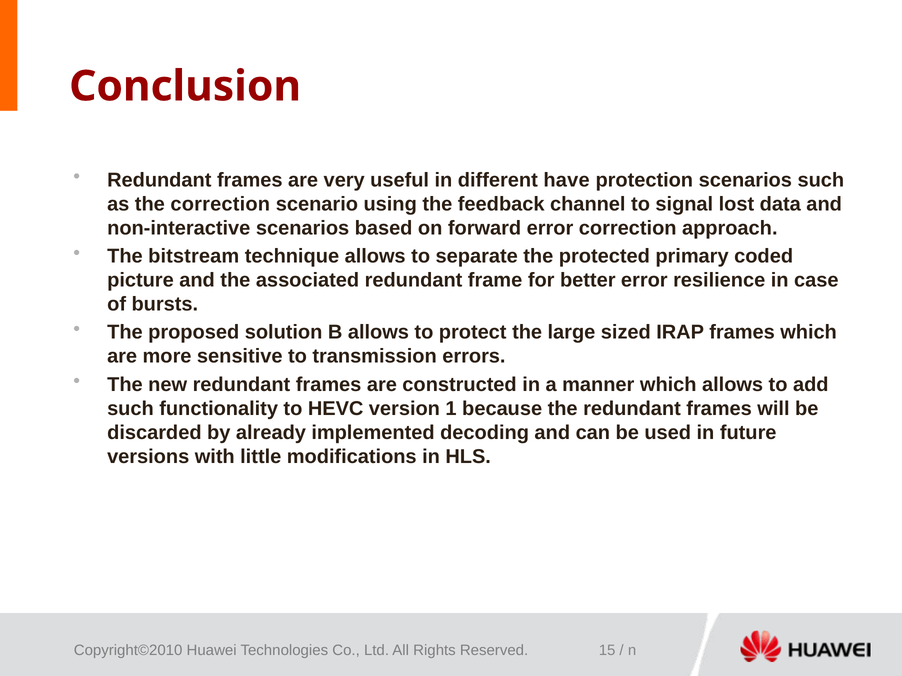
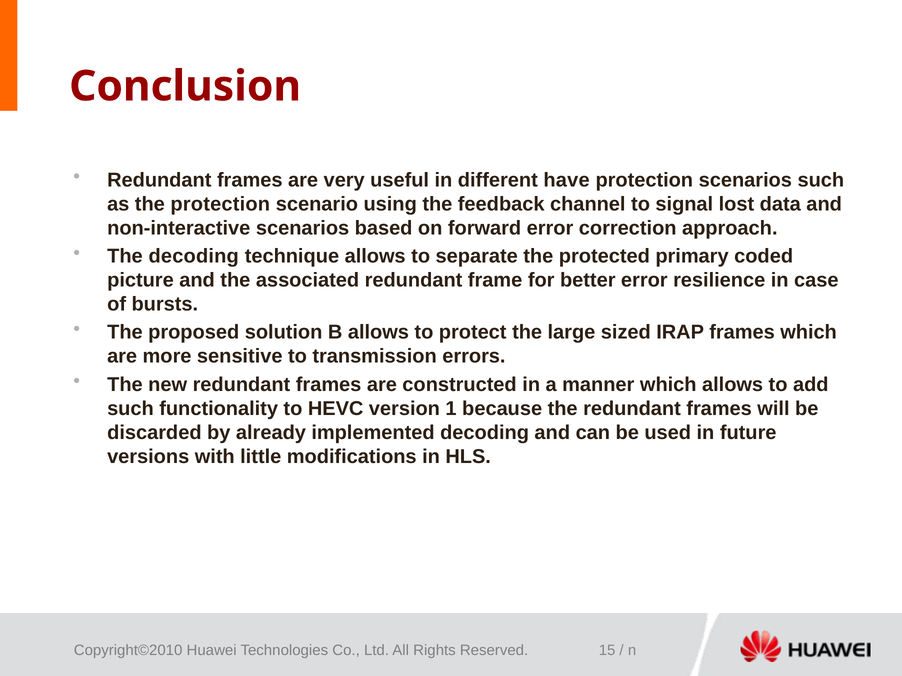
the correction: correction -> protection (220, 204)
The bitstream: bitstream -> decoding (194, 256)
